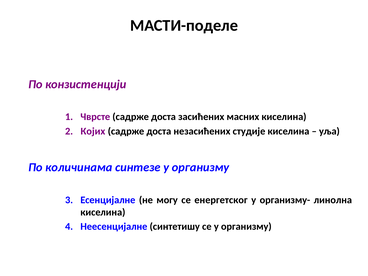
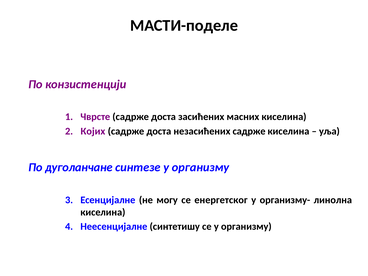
незасићених студије: студије -> садрже (249, 131)
количинама: количинама -> дуголанчане (79, 167)
